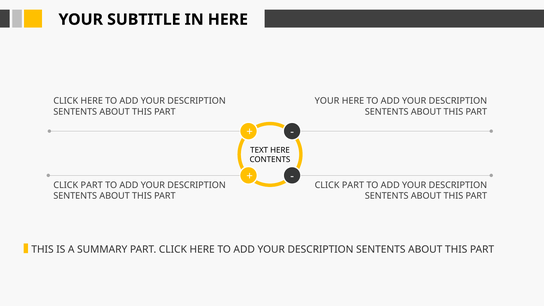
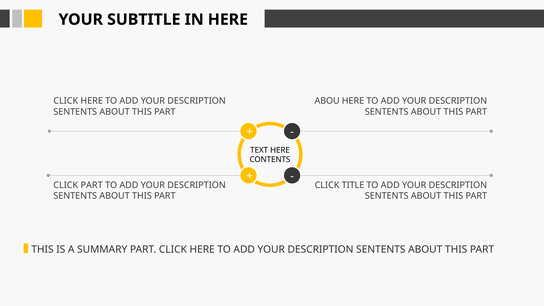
YOUR: YOUR -> ABOU (327, 101)
PART: PART -> TITLE (353, 185)
